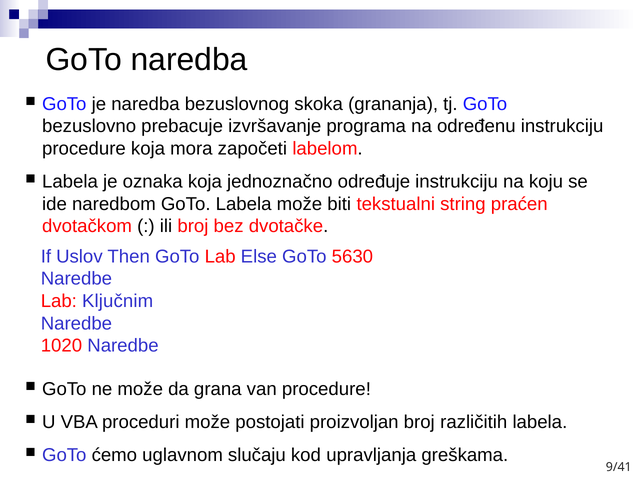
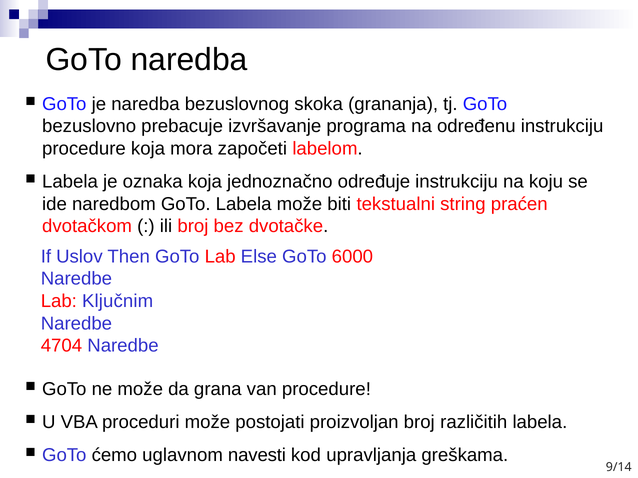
5630: 5630 -> 6000 (352, 257)
1020: 1020 -> 4704 (61, 346)
slučaju: slučaju -> navesti (257, 456)
9/41: 9/41 -> 9/14 (619, 468)
